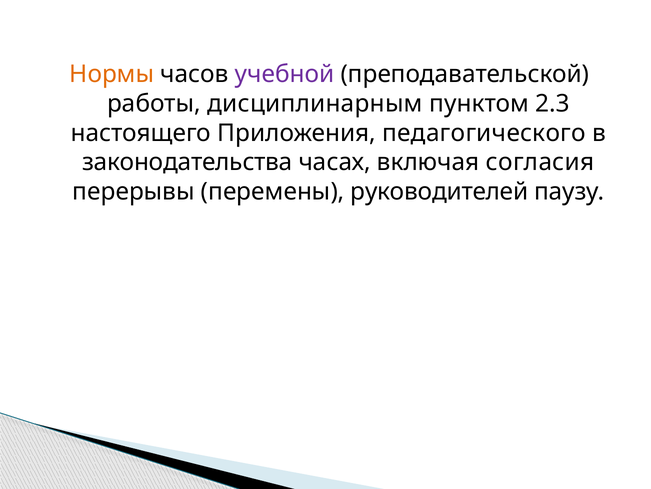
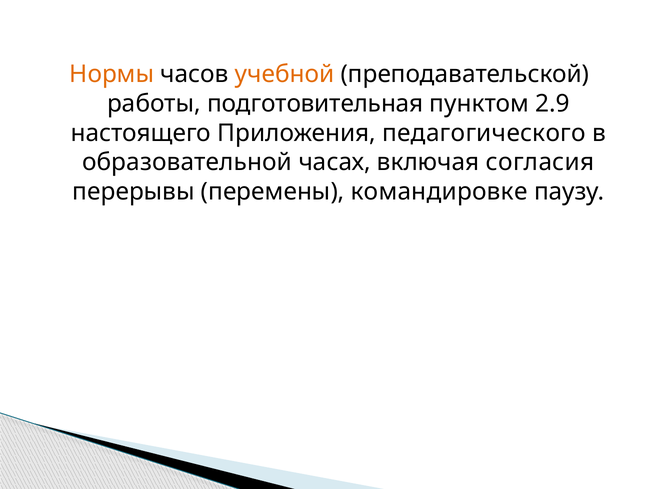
учебной colour: purple -> orange (285, 74)
дисциплинарным: дисциплинарным -> подготовительная (315, 104)
2.3: 2.3 -> 2.9 (553, 104)
законодательства: законодательства -> образовательной (187, 162)
руководителей: руководителей -> командировке (439, 191)
